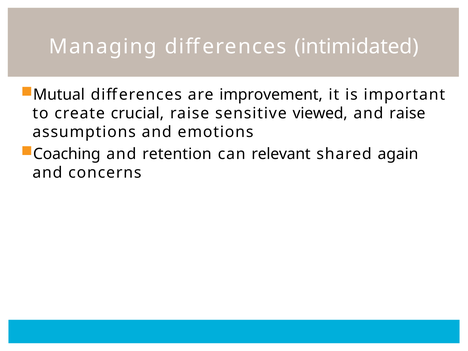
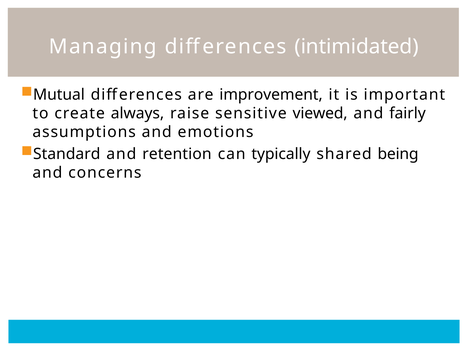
crucial: crucial -> always (137, 113)
and raise: raise -> fairly (407, 113)
Coaching: Coaching -> Standard (67, 154)
relevant: relevant -> typically (281, 154)
again: again -> being (398, 154)
